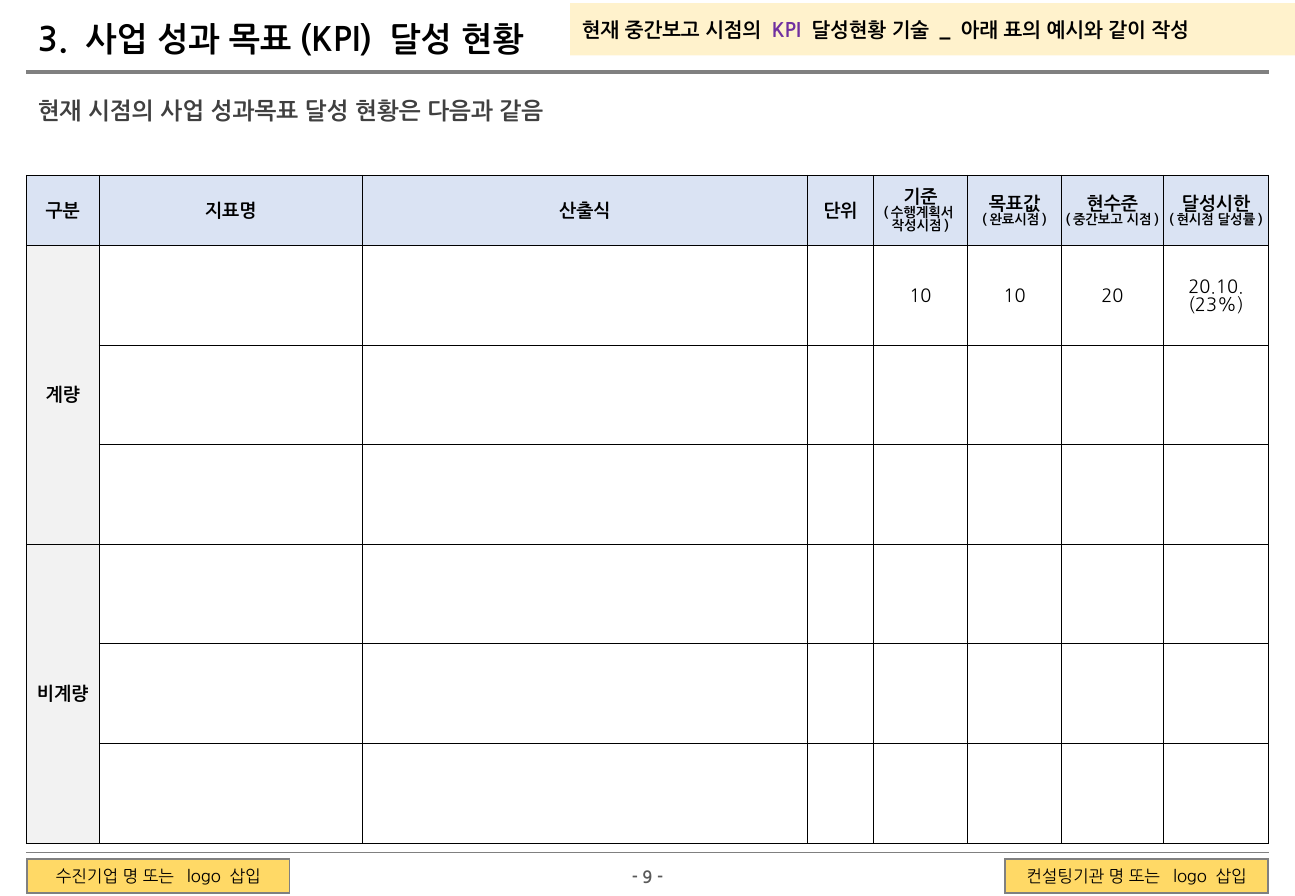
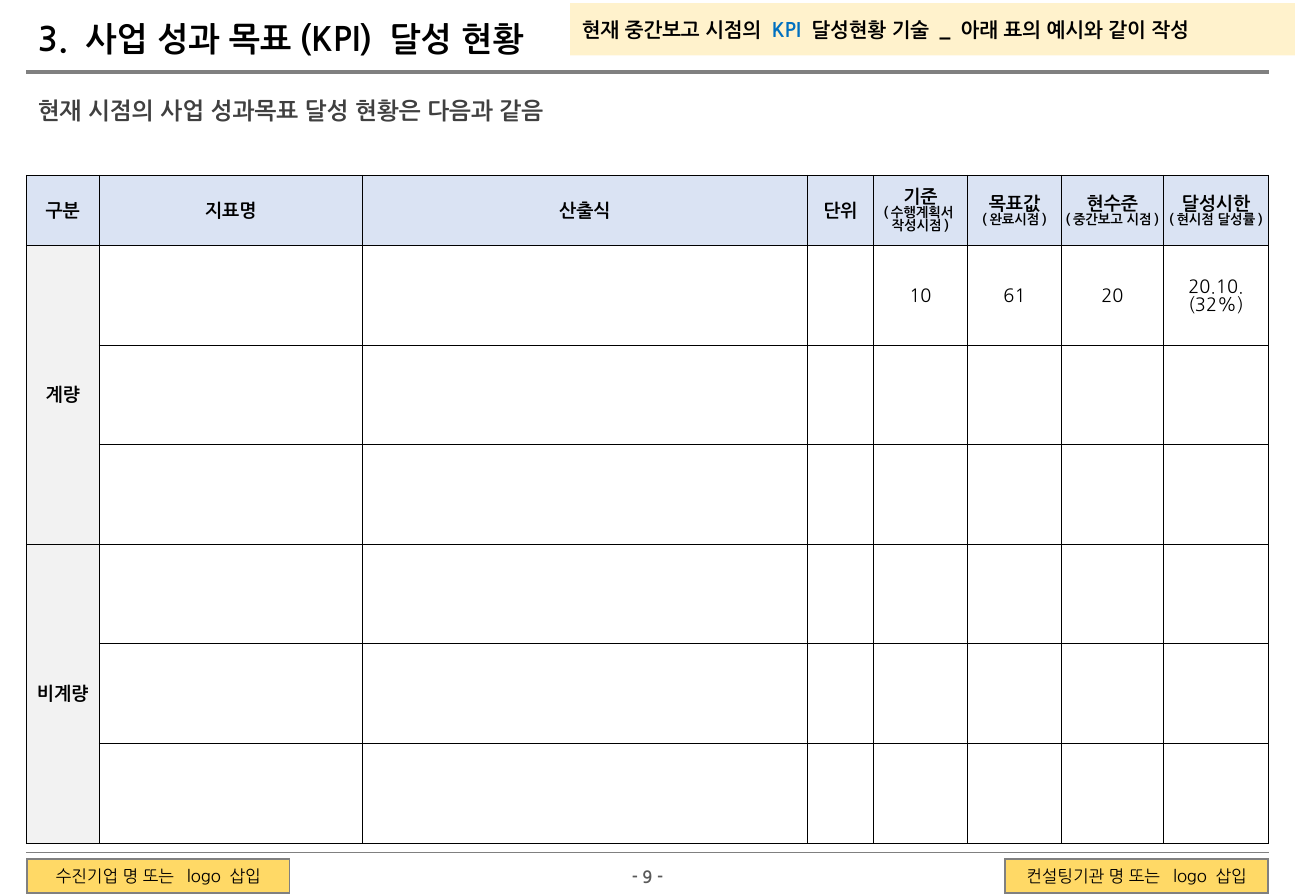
KPI colour: purple -> blue (786, 31)
10 10: 10 -> 61 (1015, 296)
23%: 23% -> 32% (1216, 305)
